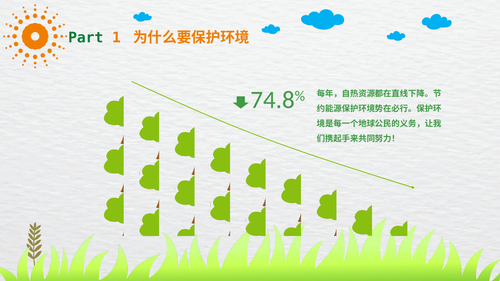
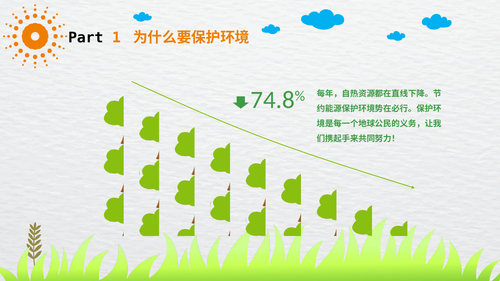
Part colour: green -> black (86, 38)
